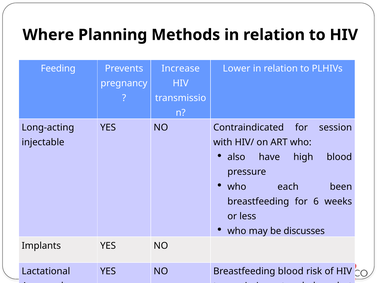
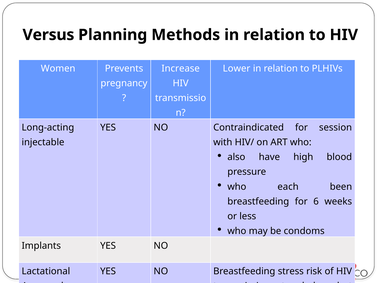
Where: Where -> Versus (48, 35)
Feeding: Feeding -> Women (58, 69)
discusses: discusses -> condoms (304, 231)
Breastfeeding blood: blood -> stress (291, 271)
